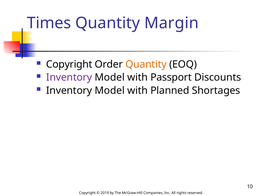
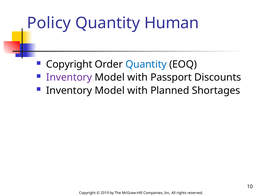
Times: Times -> Policy (49, 23)
Margin: Margin -> Human (172, 23)
Quantity colour: orange -> blue (146, 64)
